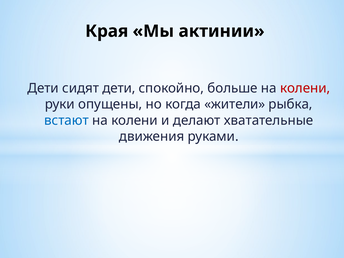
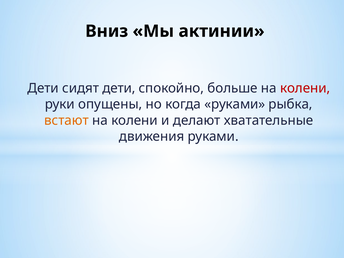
Края: Края -> Вниз (107, 31)
когда жители: жители -> руками (235, 104)
встают colour: blue -> orange (66, 120)
